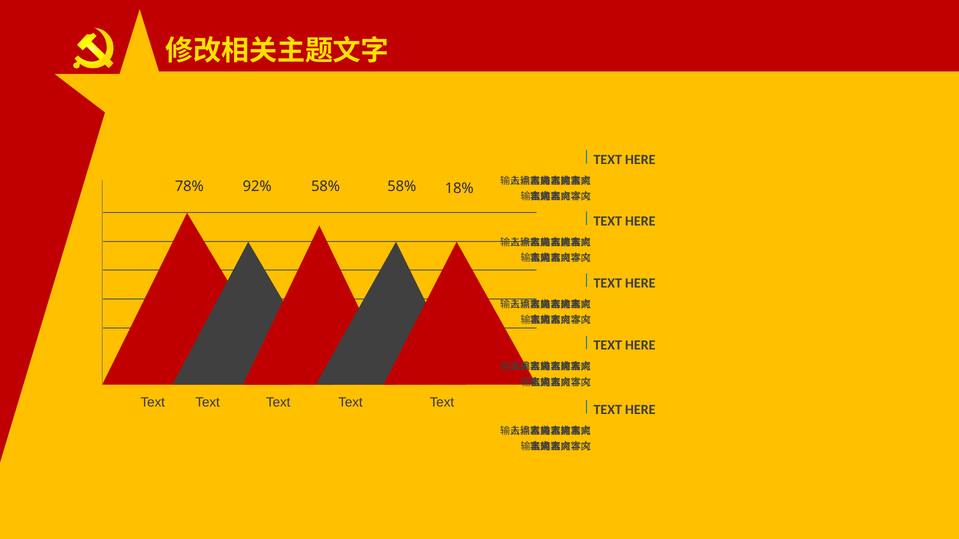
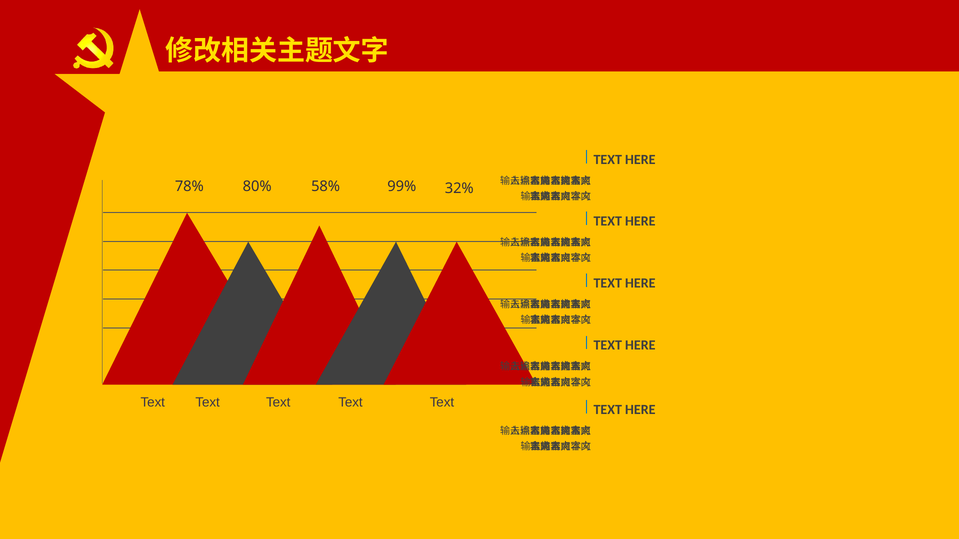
18%: 18% -> 32% (459, 189)
92%: 92% -> 80% (257, 187)
58%: 58% -> 99% (402, 187)
